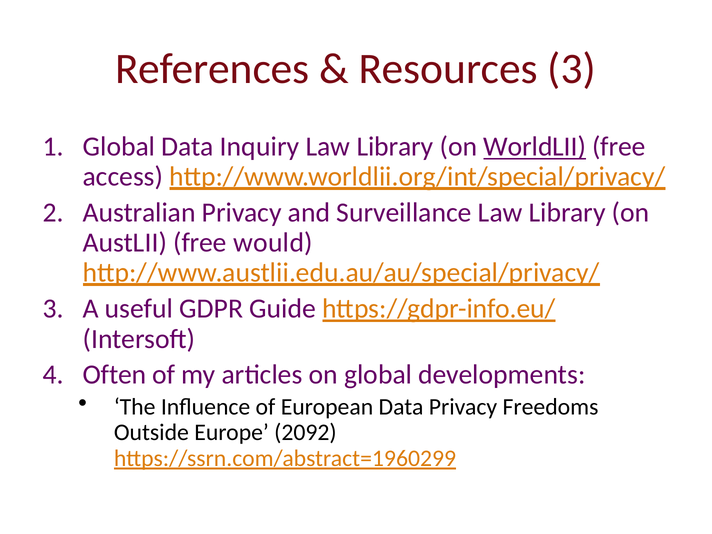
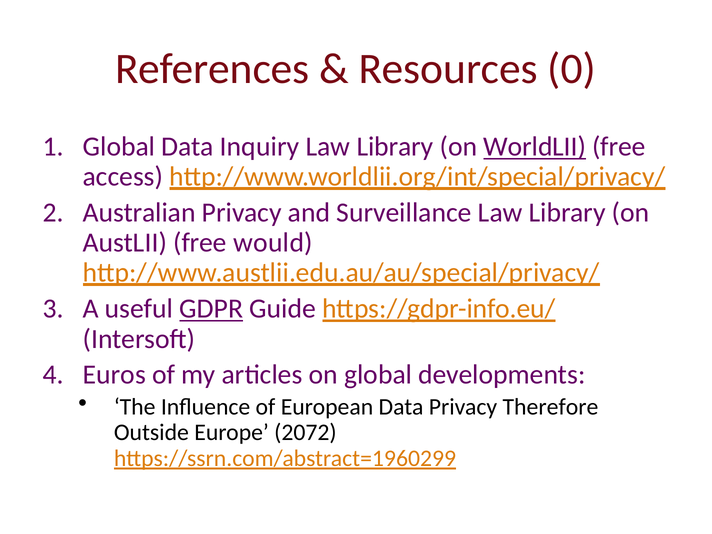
Resources 3: 3 -> 0 (572, 69)
GDPR underline: none -> present (211, 309)
Often: Often -> Euros (114, 375)
Freedoms: Freedoms -> Therefore (550, 407)
2092: 2092 -> 2072 (305, 433)
